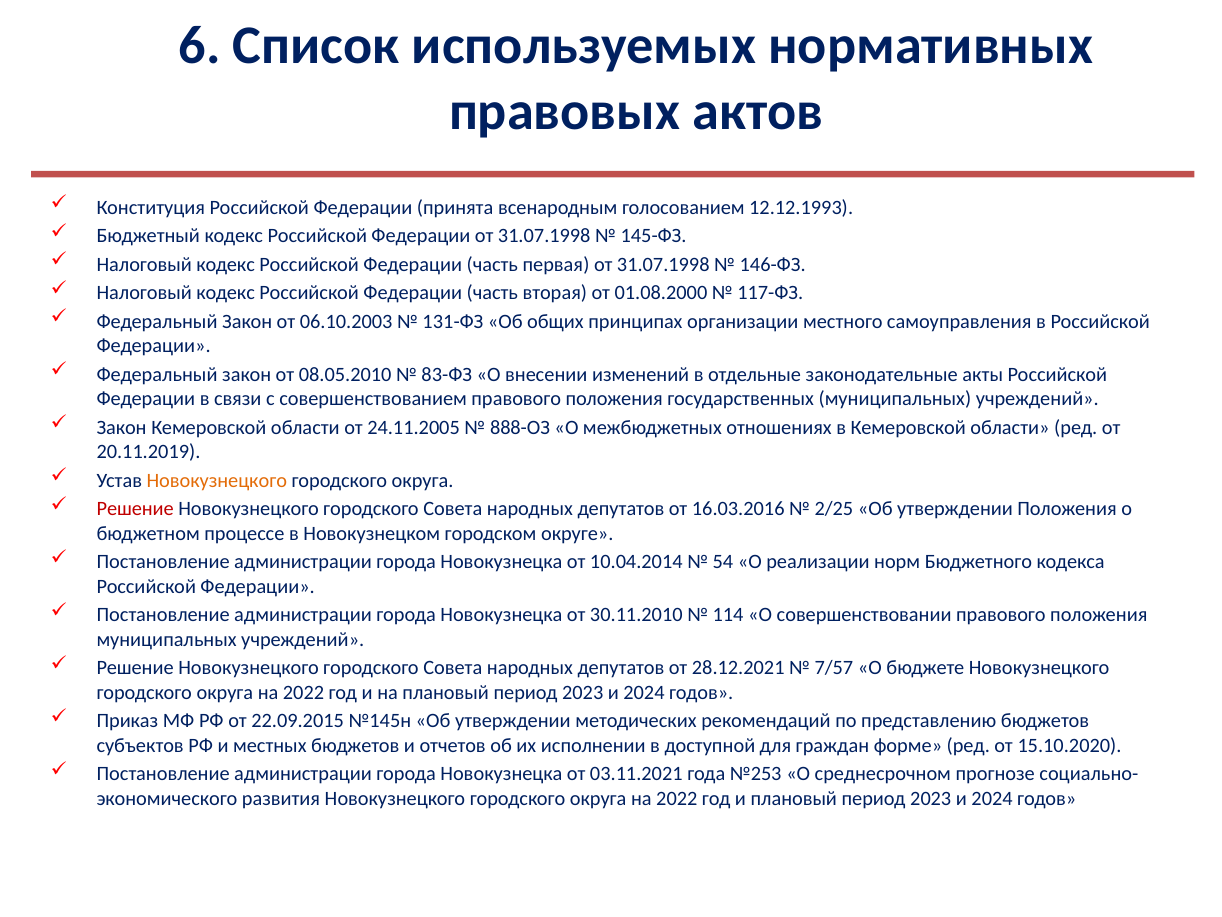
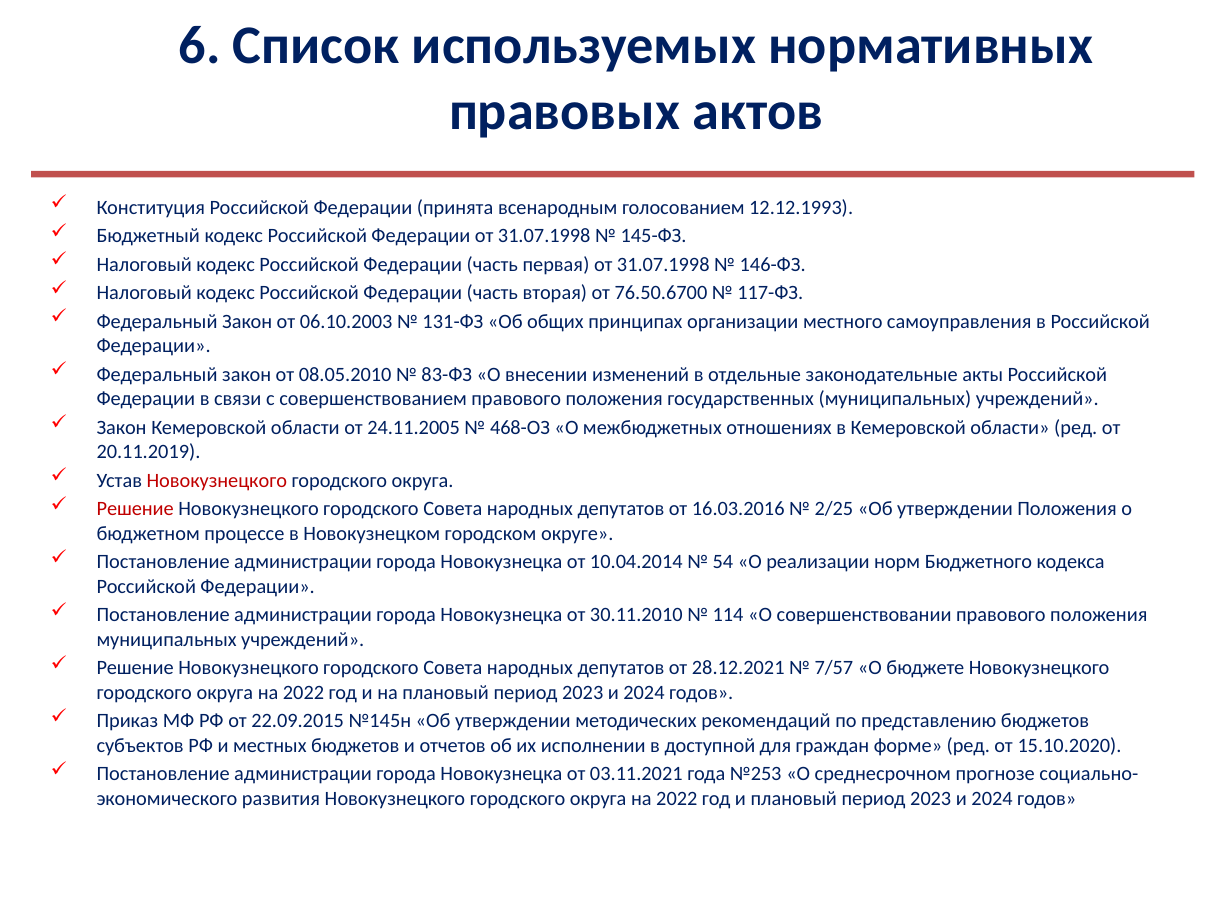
01.08.2000: 01.08.2000 -> 76.50.6700 (661, 293)
888-ОЗ: 888-ОЗ -> 468-ОЗ (520, 427)
Новокузнецкого colour: orange -> red (217, 480)
